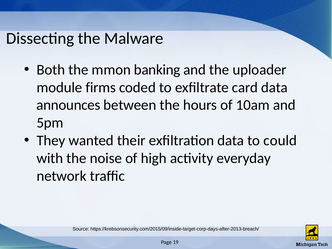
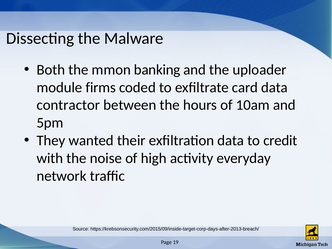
announces: announces -> contractor (68, 105)
could: could -> credit (280, 141)
